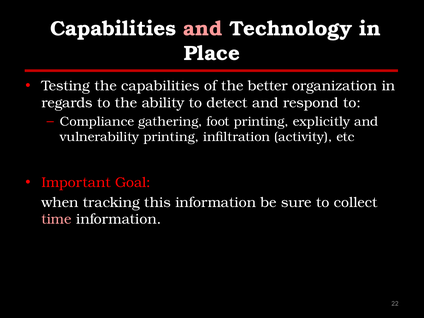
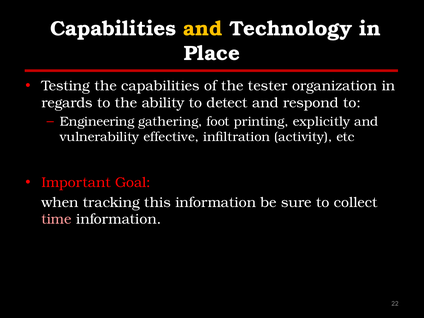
and colour: pink -> yellow (203, 29)
better: better -> tester (268, 86)
Compliance: Compliance -> Engineering (97, 121)
vulnerability printing: printing -> effective (171, 137)
